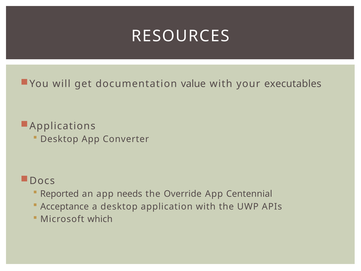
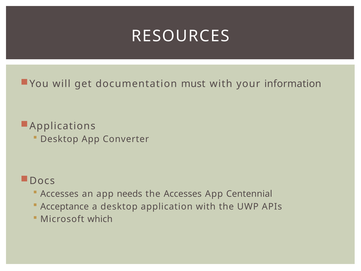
value: value -> must (193, 84)
executables: executables -> information (293, 84)
Reported: Reported -> Accesses (59, 194)
the Override: Override -> Accesses (183, 194)
